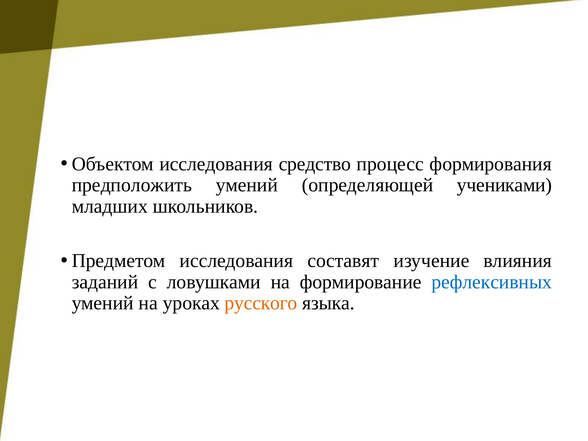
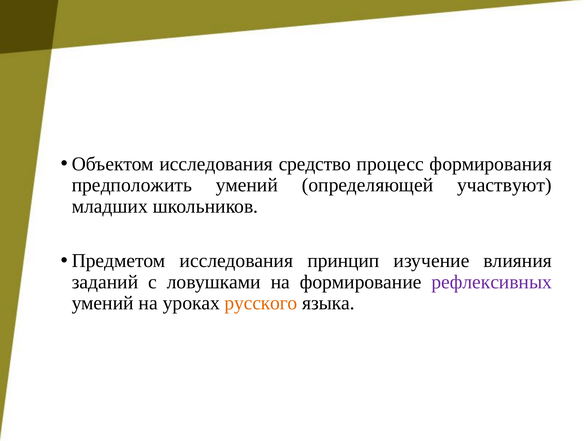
учениками: учениками -> участвуют (504, 185)
составят: составят -> принцип (343, 261)
рефлексивных colour: blue -> purple (492, 282)
